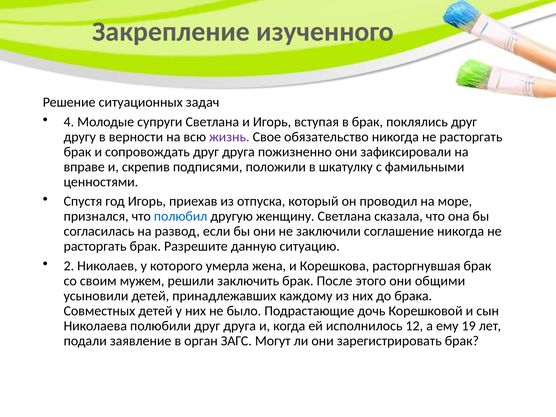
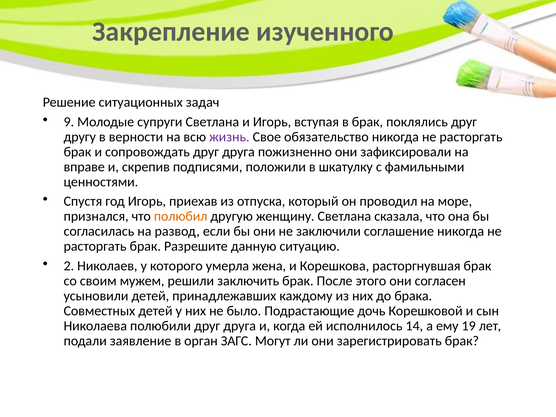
4: 4 -> 9 (69, 122)
полюбил colour: blue -> orange (181, 216)
общими: общими -> согласен (440, 281)
12: 12 -> 14 (414, 326)
